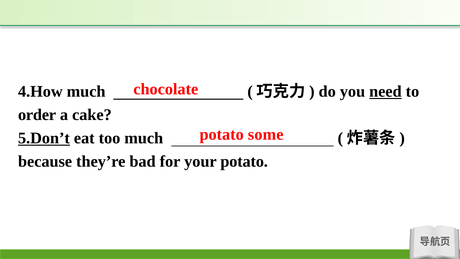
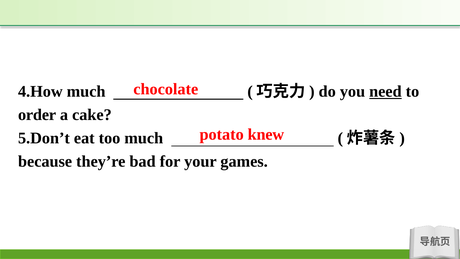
some: some -> knew (266, 134)
5.Don’t underline: present -> none (44, 138)
your potato: potato -> games (244, 161)
